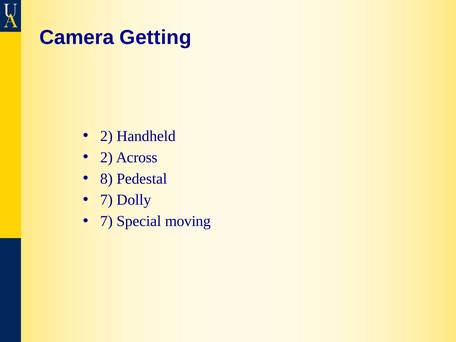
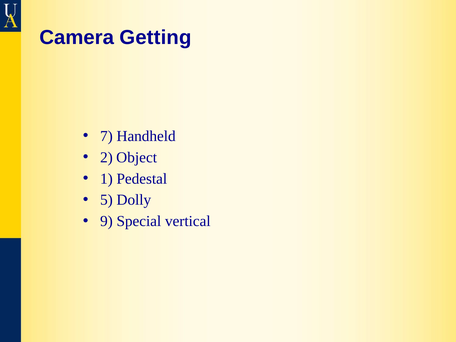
2: 2 -> 7 (106, 136)
Across: Across -> Object (137, 157)
8: 8 -> 1 (106, 179)
7: 7 -> 5 (106, 200)
7: 7 -> 9 (106, 221)
moving: moving -> vertical (188, 221)
